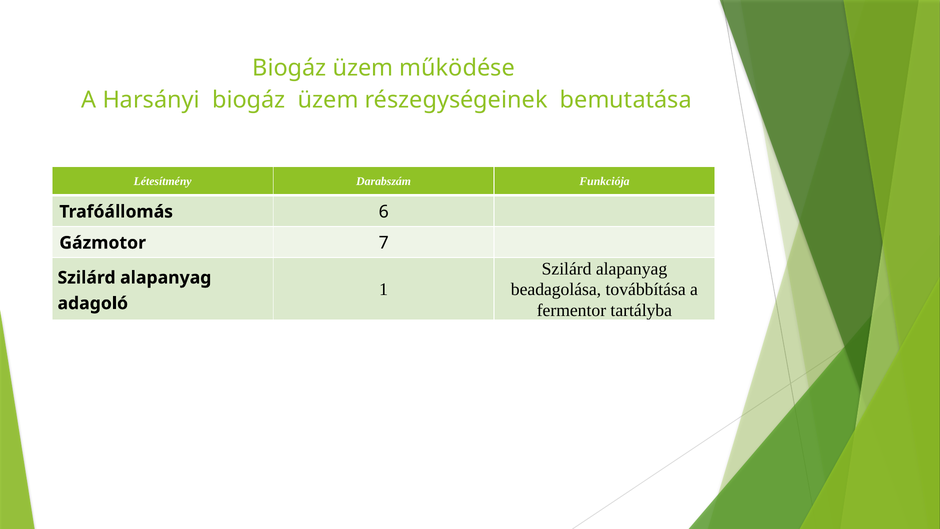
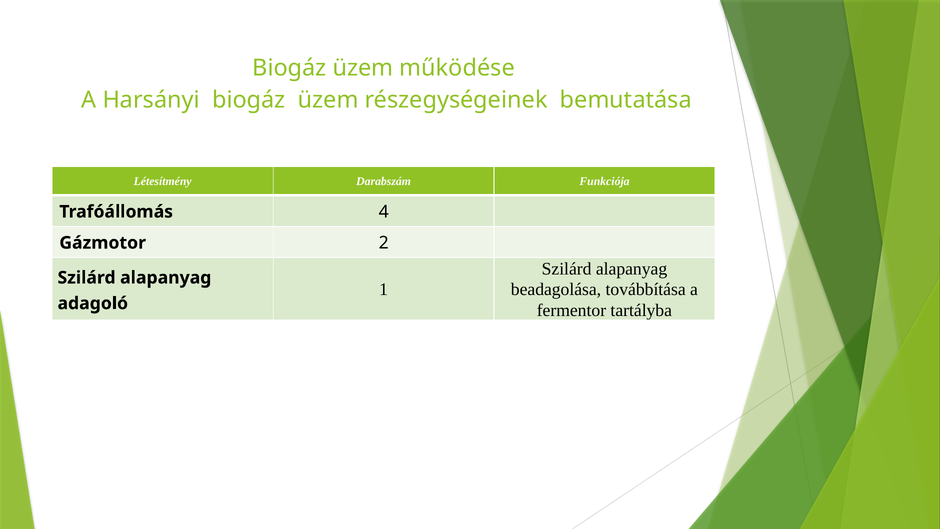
6: 6 -> 4 (384, 212)
7: 7 -> 2 (384, 243)
